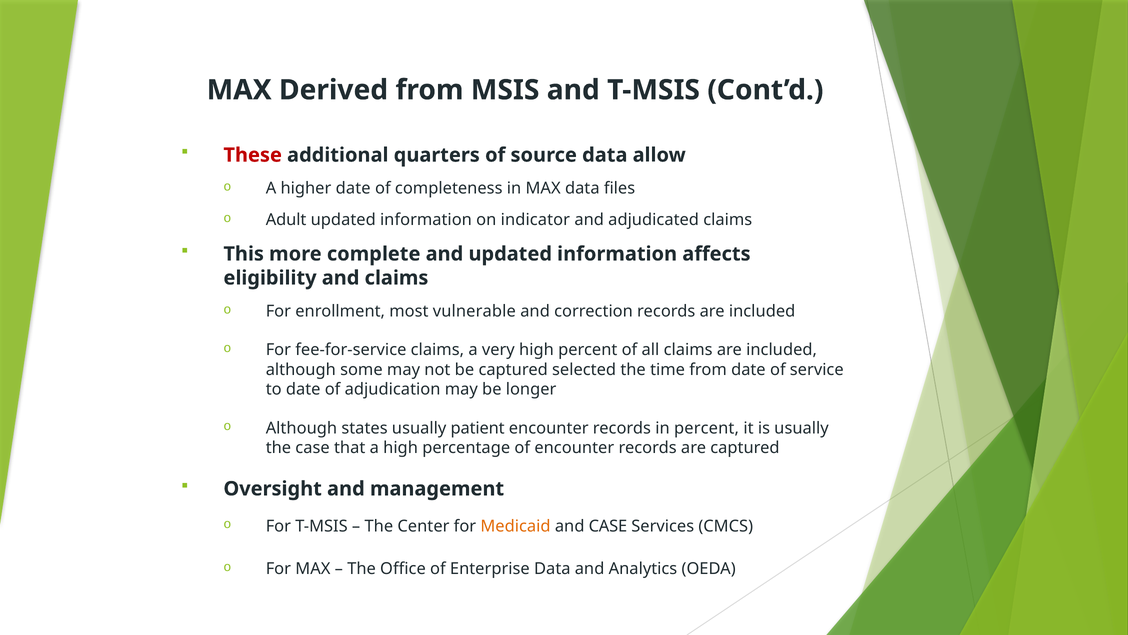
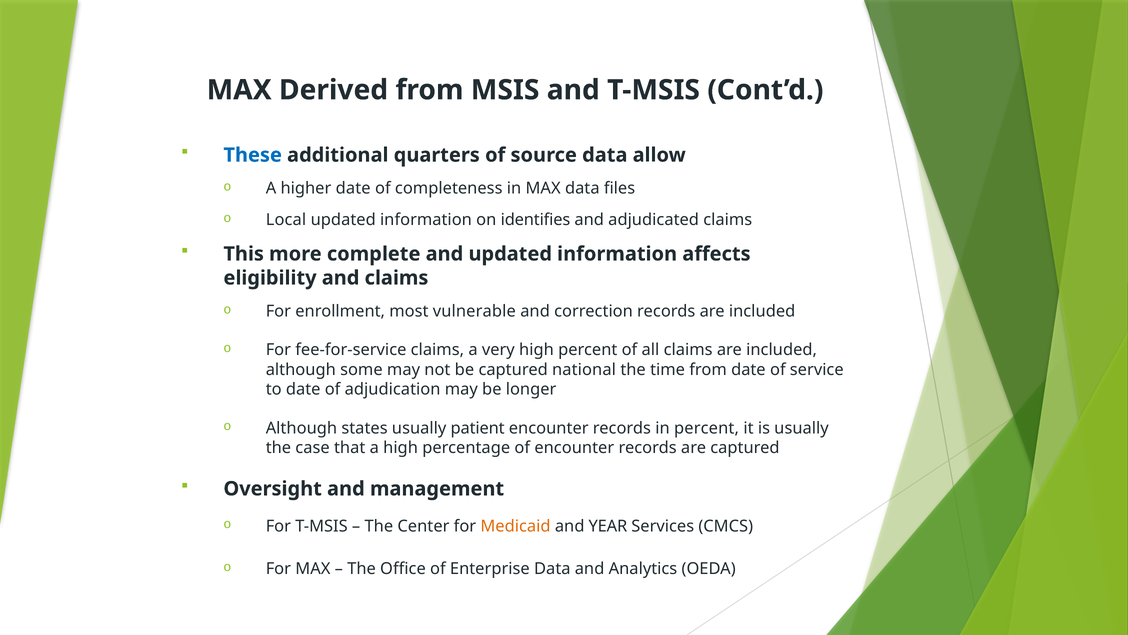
These colour: red -> blue (253, 155)
Adult: Adult -> Local (286, 220)
indicator: indicator -> identifies (535, 220)
selected: selected -> national (584, 369)
and CASE: CASE -> YEAR (608, 526)
